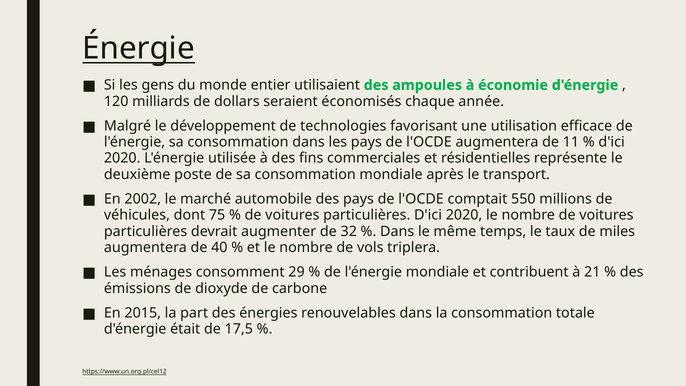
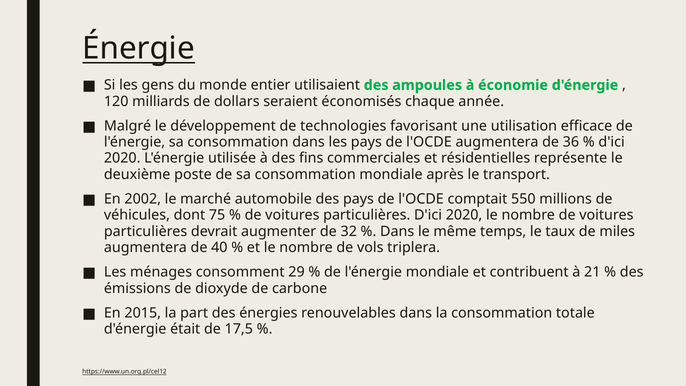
11: 11 -> 36 (571, 142)
